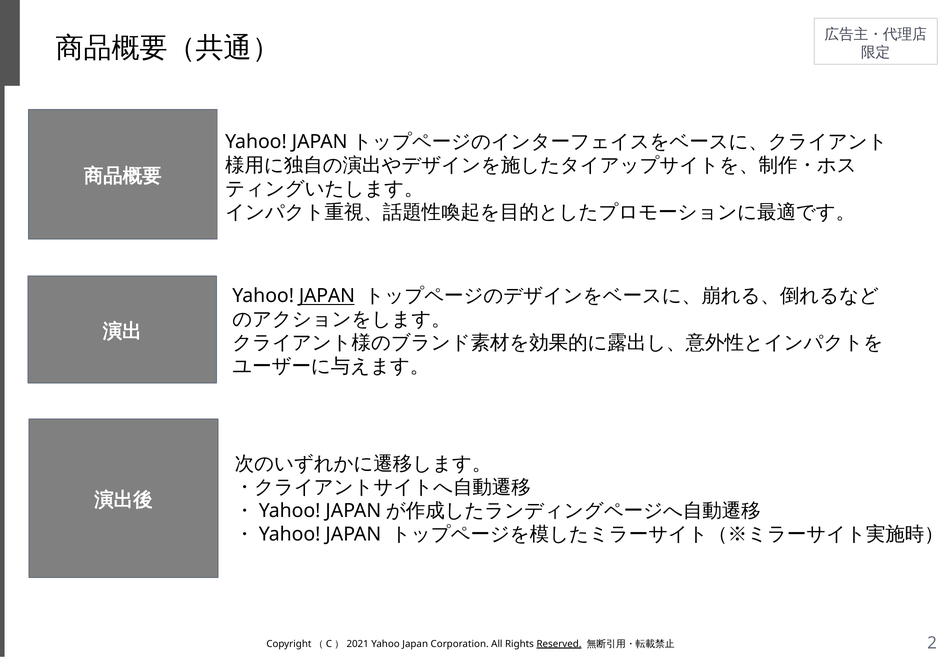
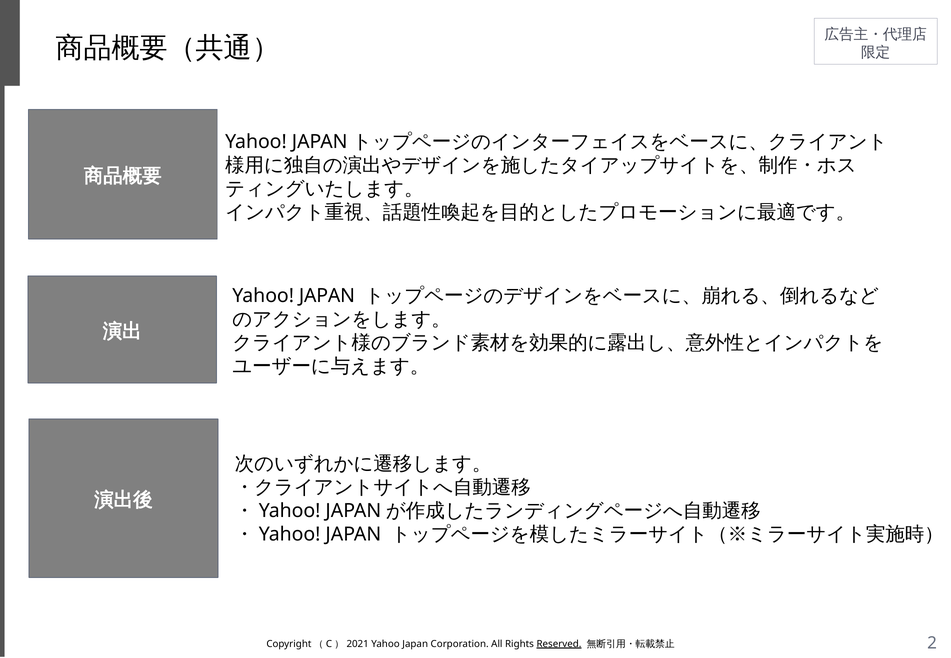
JAPAN underline: present -> none (327, 296)
